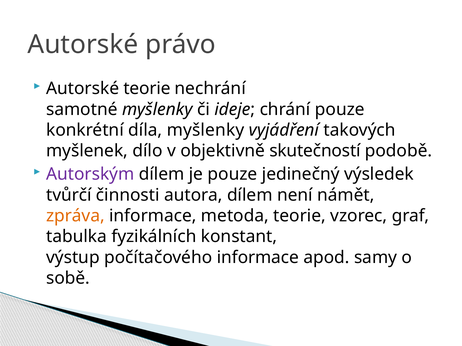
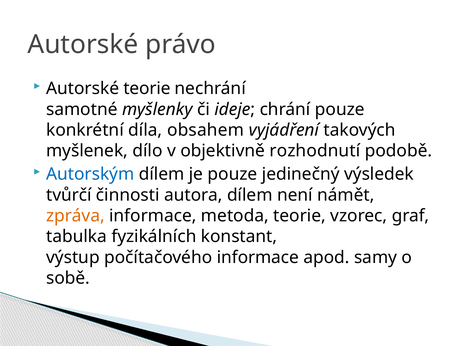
díla myšlenky: myšlenky -> obsahem (206, 130)
skutečností: skutečností -> rozhodnutí (315, 151)
Autorským colour: purple -> blue (90, 175)
